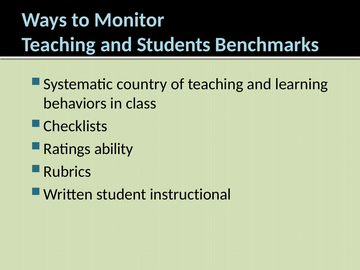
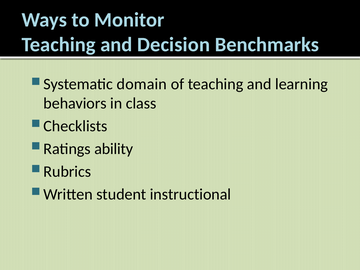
Students: Students -> Decision (174, 45)
country: country -> domain (142, 84)
